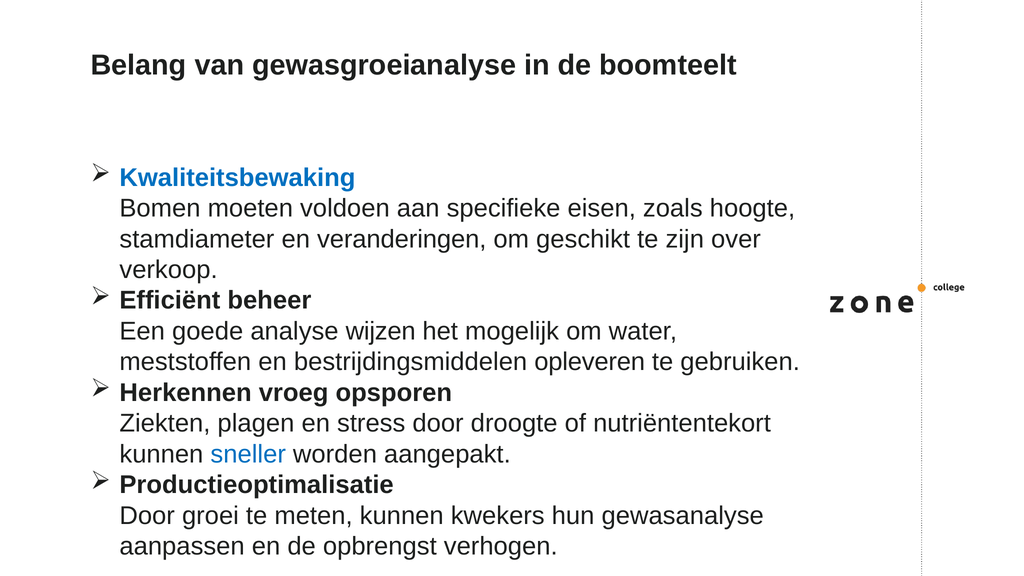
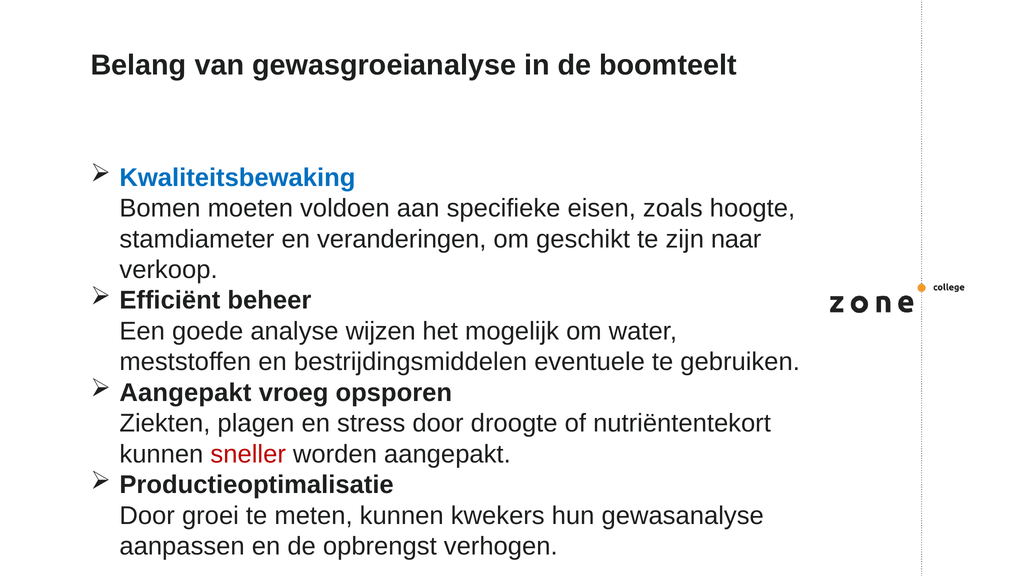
over: over -> naar (736, 239)
opleveren: opleveren -> eventuele (590, 362)
Herkennen: Herkennen -> Aangepakt (185, 393)
sneller colour: blue -> red (248, 454)
